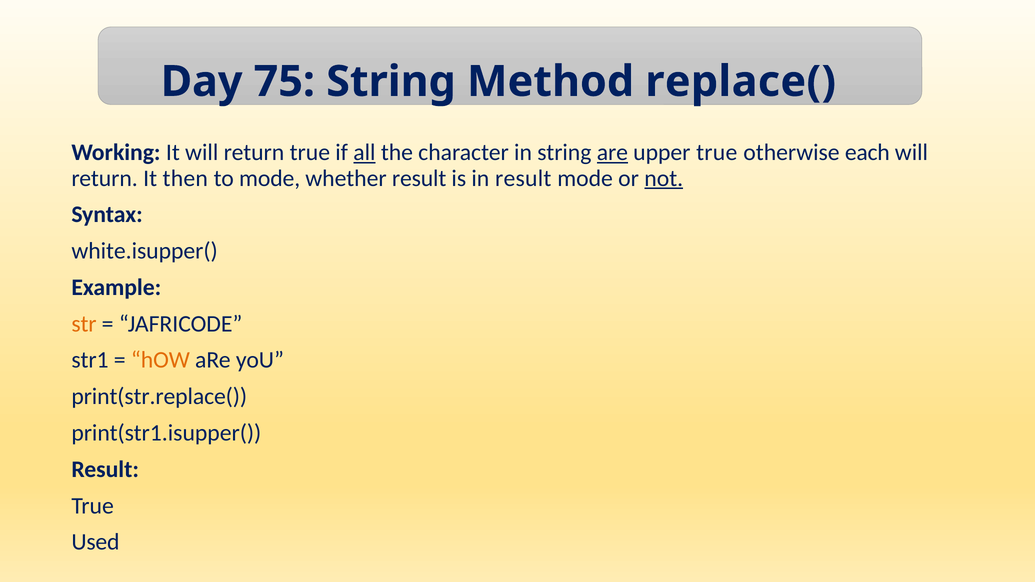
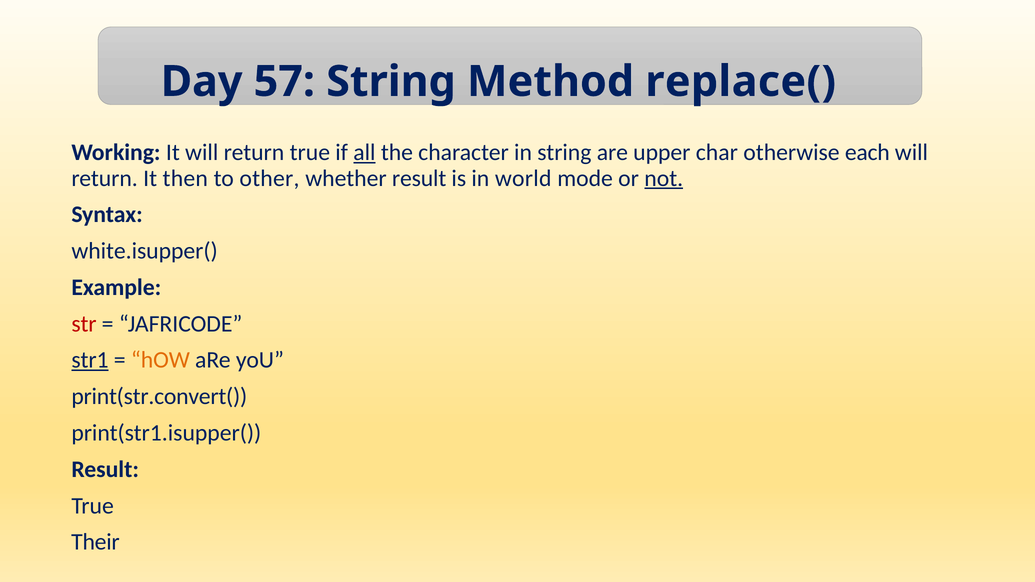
75: 75 -> 57 (284, 82)
are underline: present -> none (612, 153)
upper true: true -> char (717, 153)
to mode: mode -> other (269, 178)
in result: result -> world (523, 178)
str colour: orange -> red (84, 324)
str1 underline: none -> present (90, 360)
print(str.replace(: print(str.replace( -> print(str.convert( (159, 397)
Used: Used -> Their (95, 542)
